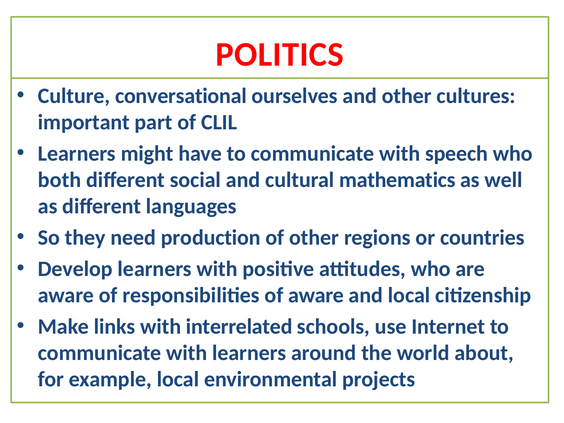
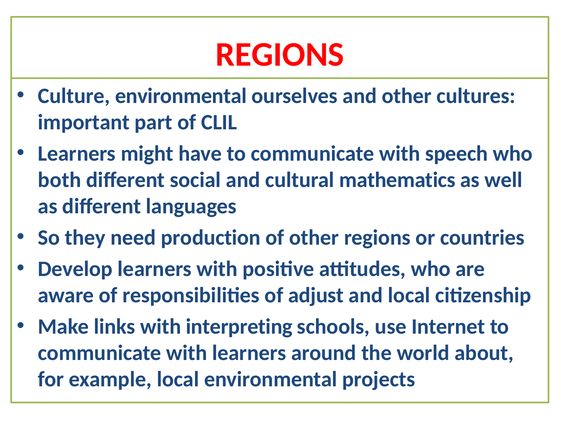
POLITICS: POLITICS -> REGIONS (280, 55)
Culture conversational: conversational -> environmental (181, 96)
of aware: aware -> adjust (316, 295)
interrelated: interrelated -> interpreting (239, 327)
